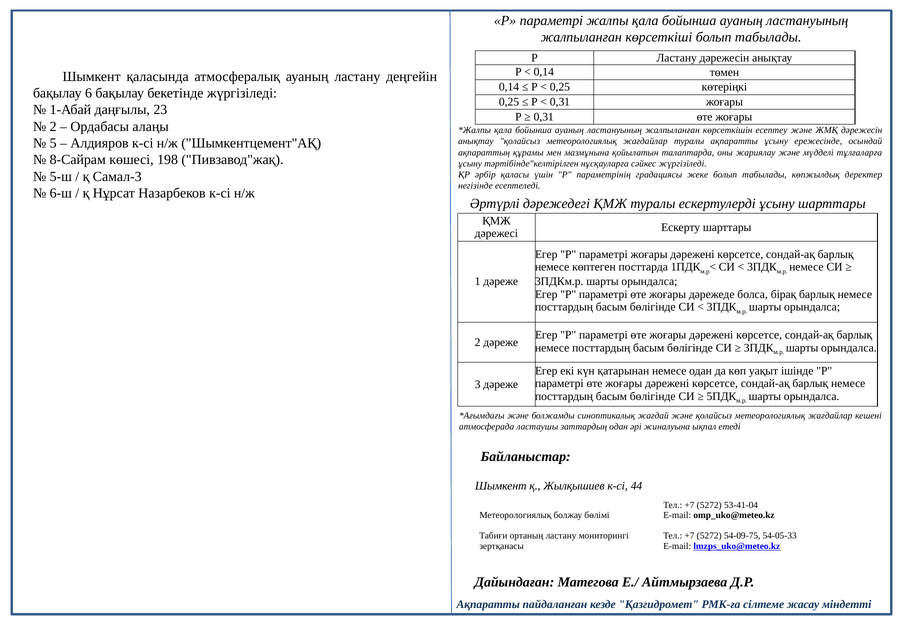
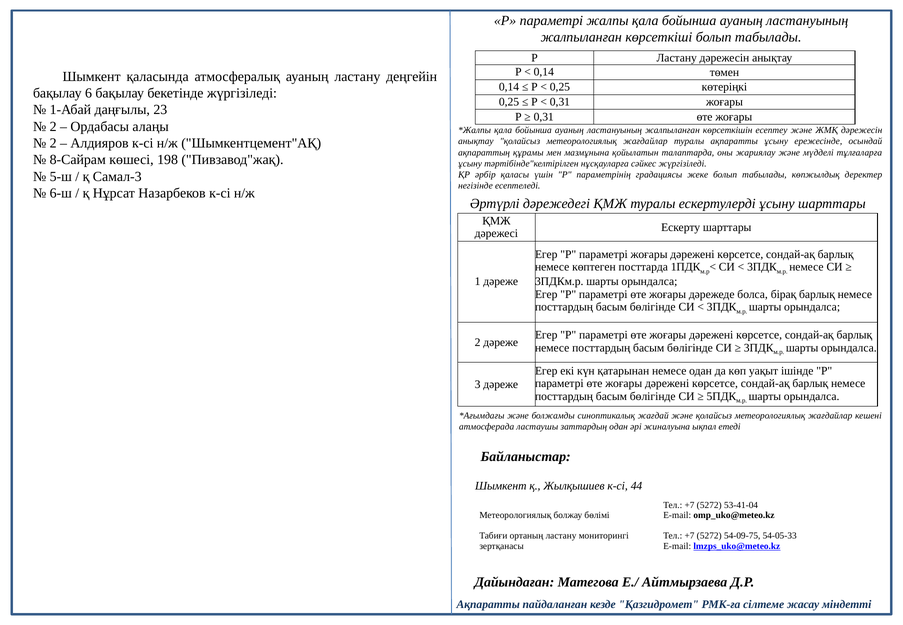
5: 5 -> 2 (53, 143)
